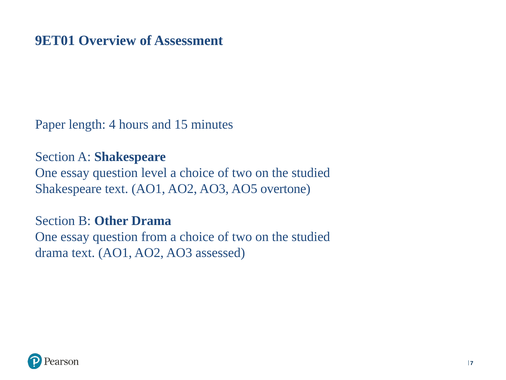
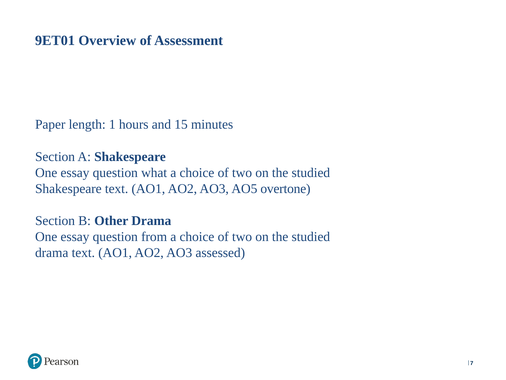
4: 4 -> 1 (112, 124)
level: level -> what (154, 172)
